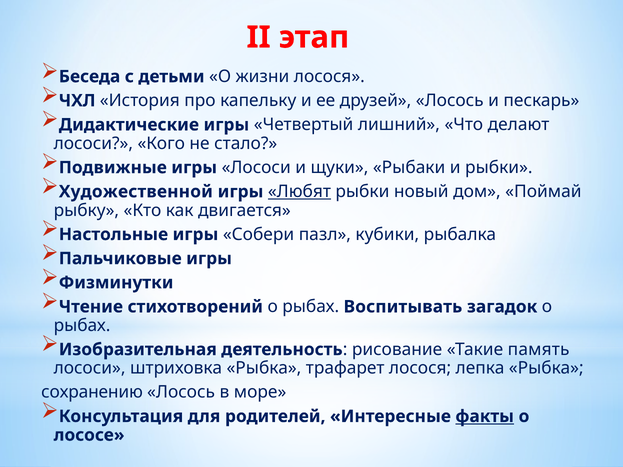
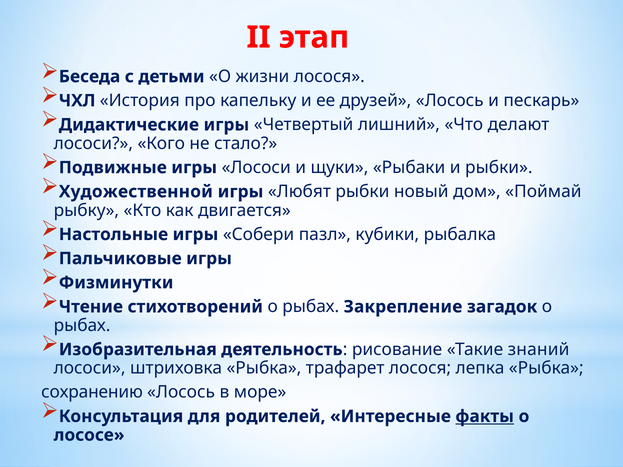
Любят underline: present -> none (299, 192)
Воспитывать: Воспитывать -> Закрепление (403, 307)
память: память -> знаний (539, 350)
